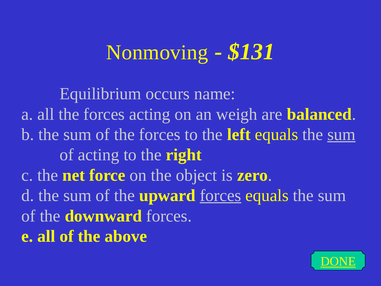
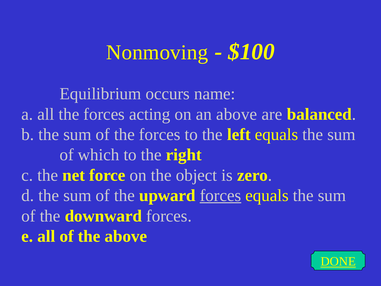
$131: $131 -> $100 (251, 52)
an weigh: weigh -> above (237, 114)
sum underline: present -> none (341, 134)
of acting: acting -> which (99, 155)
